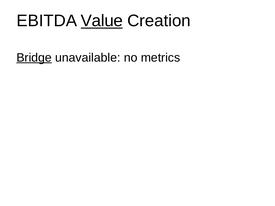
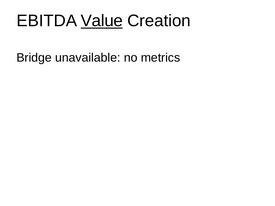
Bridge underline: present -> none (34, 58)
